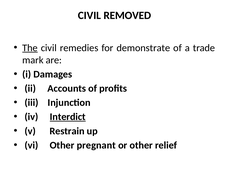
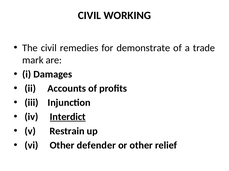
REMOVED: REMOVED -> WORKING (127, 15)
The underline: present -> none (30, 48)
pregnant: pregnant -> defender (96, 146)
